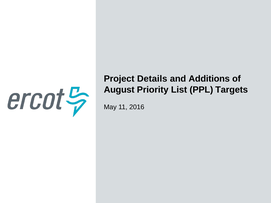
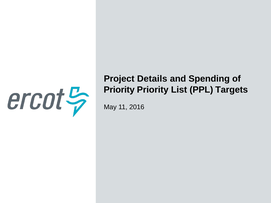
Additions: Additions -> Spending (209, 79)
August: August -> Priority (119, 90)
